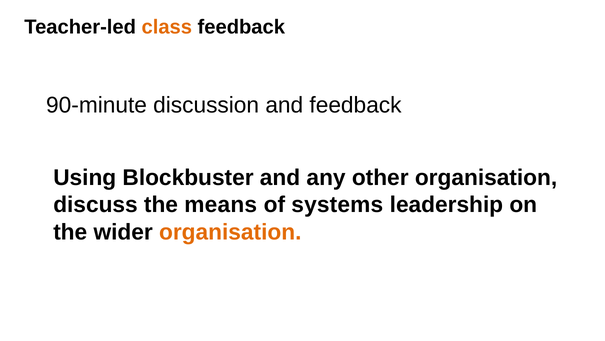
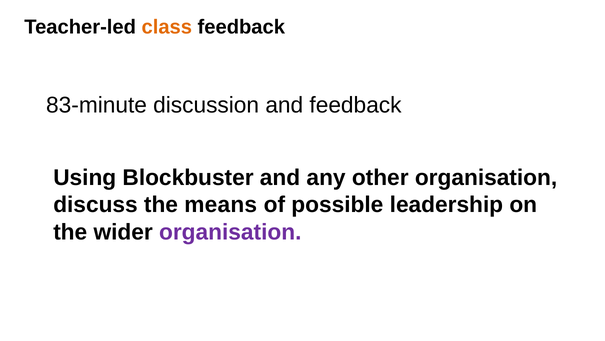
90-minute: 90-minute -> 83-minute (97, 105)
systems: systems -> possible (337, 204)
organisation colour: orange -> purple (230, 232)
